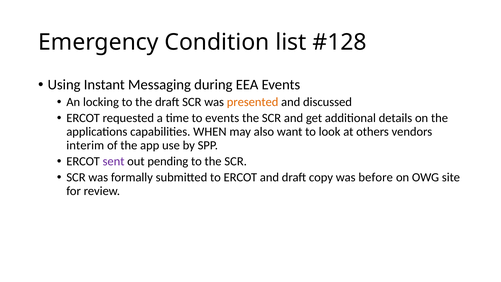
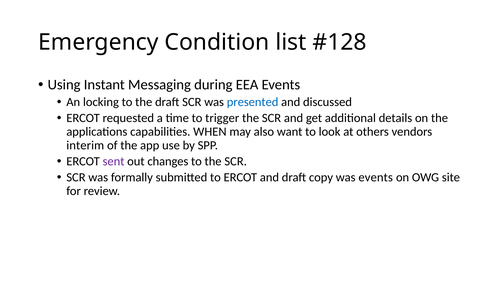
presented colour: orange -> blue (253, 102)
to events: events -> trigger (222, 118)
pending: pending -> changes (168, 161)
was before: before -> events (376, 177)
